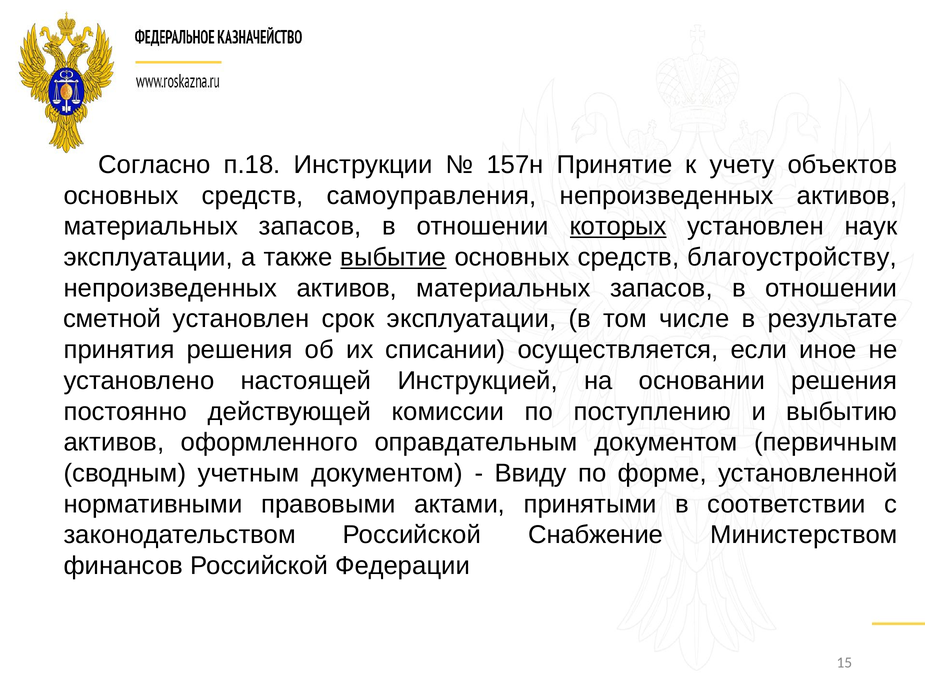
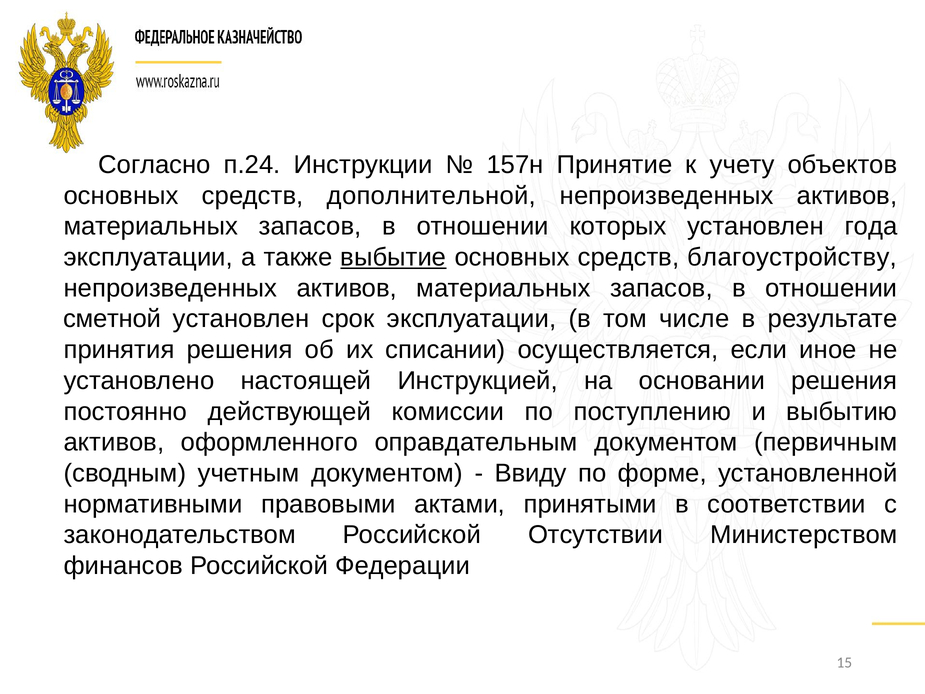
п.18: п.18 -> п.24 (252, 165)
самоуправления: самоуправления -> дополнительной (431, 195)
которых underline: present -> none (618, 226)
наук: наук -> года (871, 226)
Снабжение: Снабжение -> Отсутствии (596, 535)
